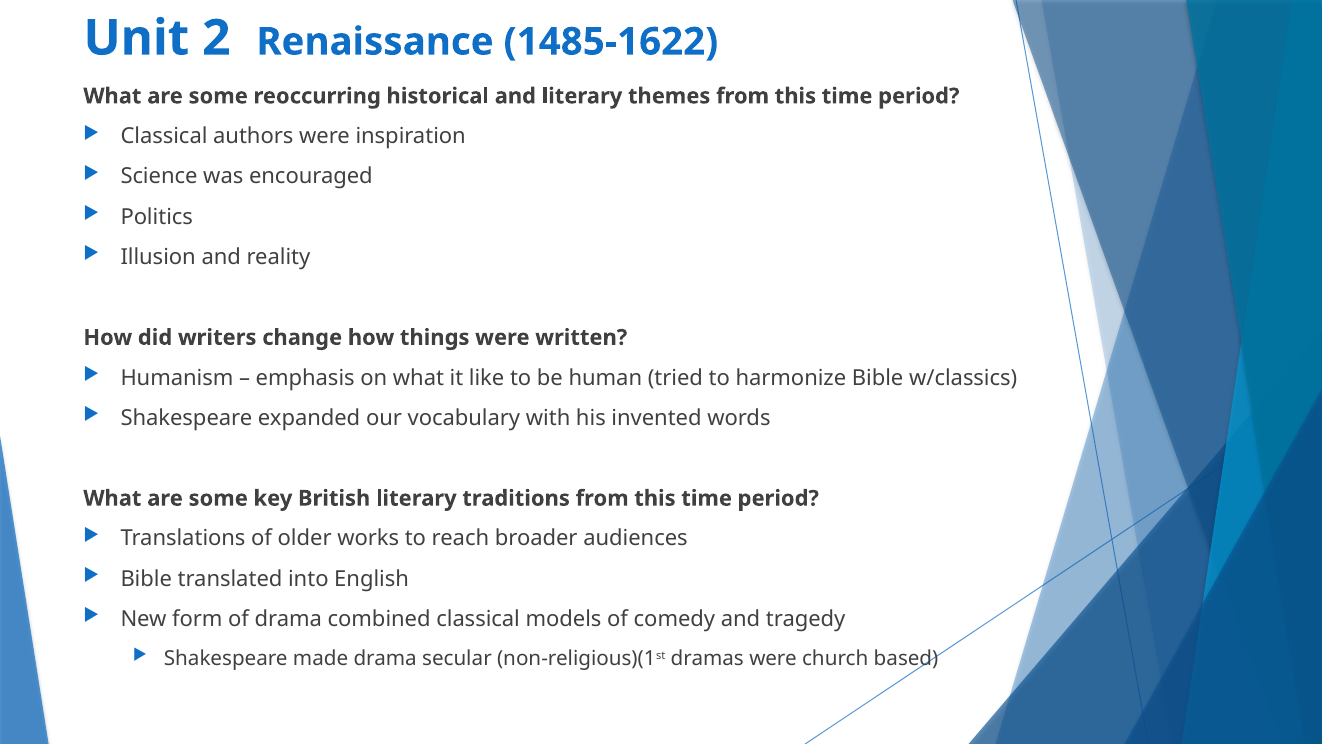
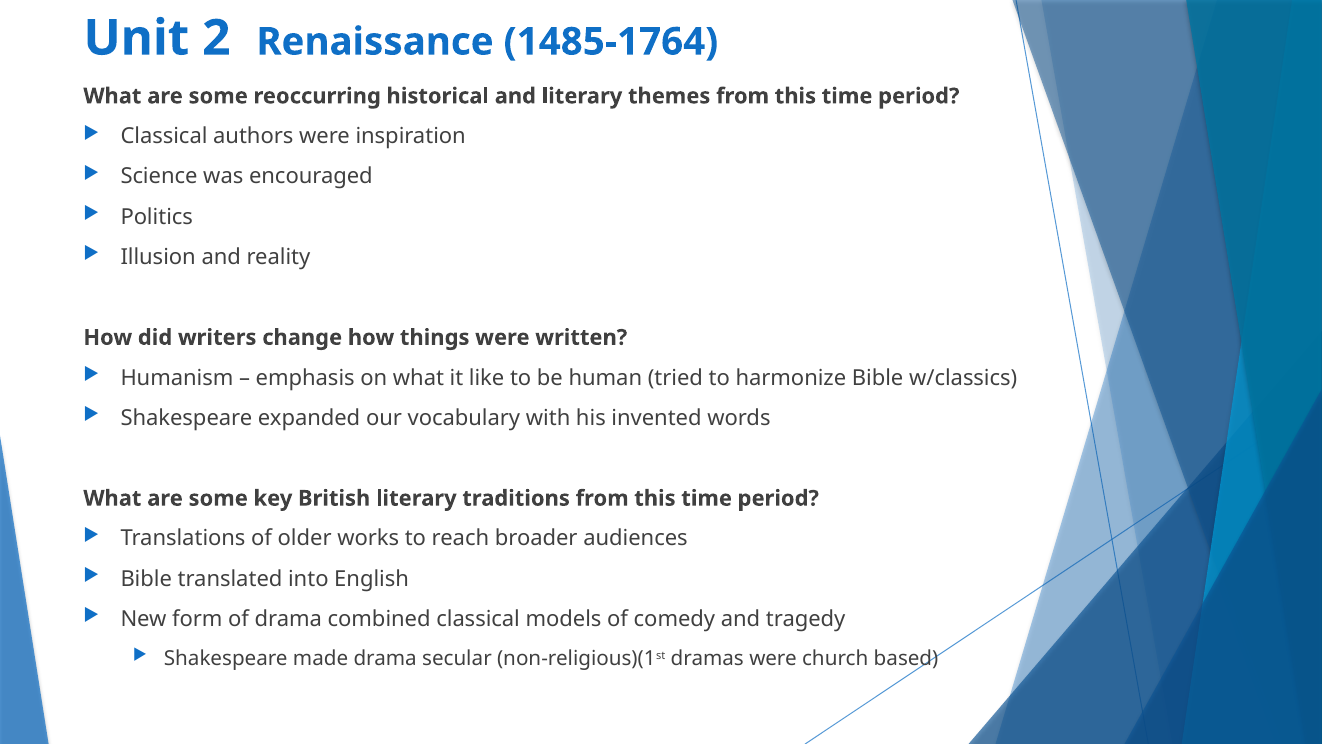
1485-1622: 1485-1622 -> 1485-1764 (611, 42)
